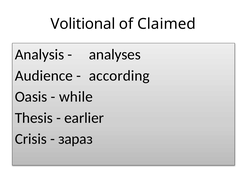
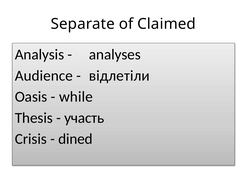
Volitional: Volitional -> Separate (83, 24)
according: according -> відлетіли (119, 76)
earlier: earlier -> участь (84, 118)
зараз: зараз -> dined (75, 139)
